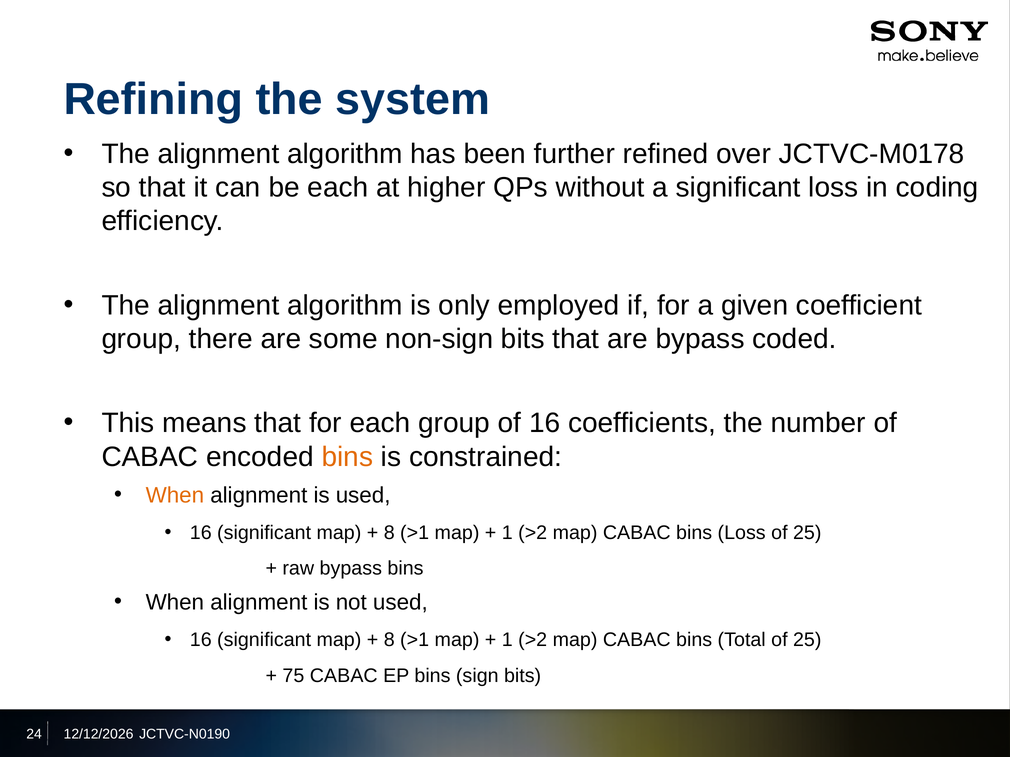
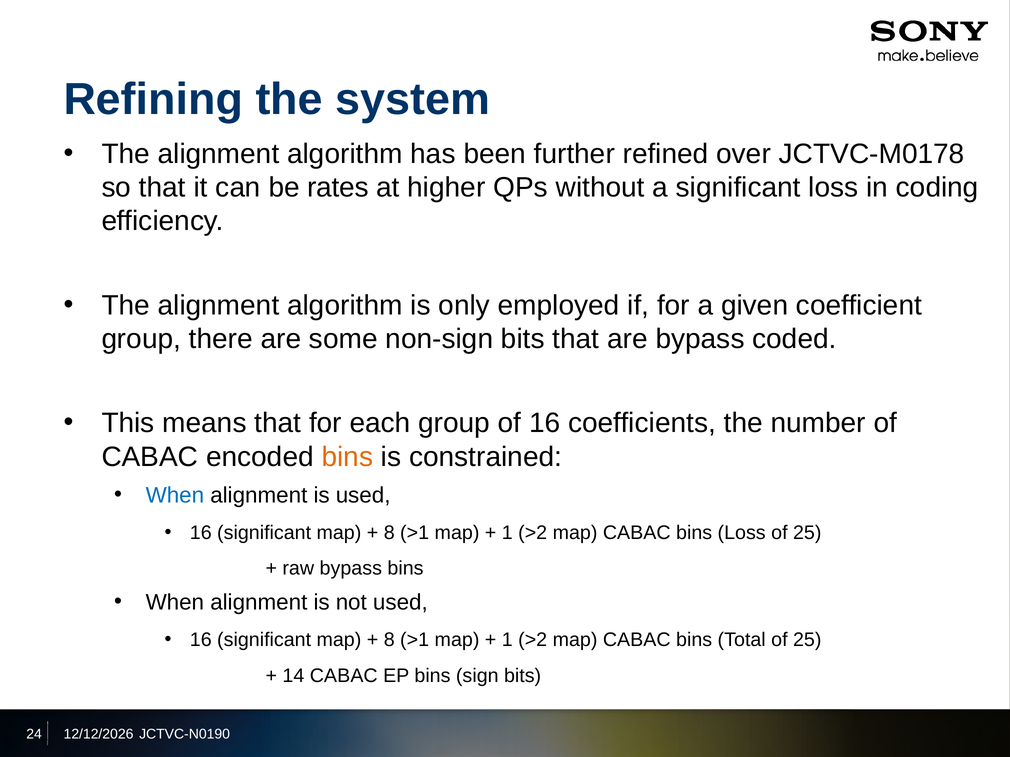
be each: each -> rates (338, 188)
When colour: orange -> blue (175, 495)
75: 75 -> 14 (293, 676)
